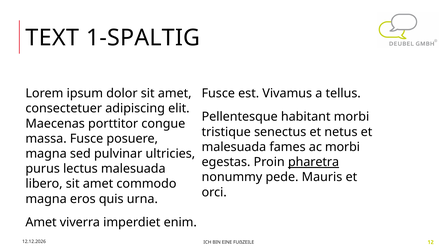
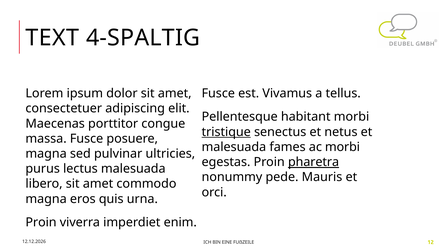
1-SPALTIG: 1-SPALTIG -> 4-SPALTIG (143, 38)
tristique underline: none -> present (226, 132)
Amet: Amet -> Proin (41, 222)
